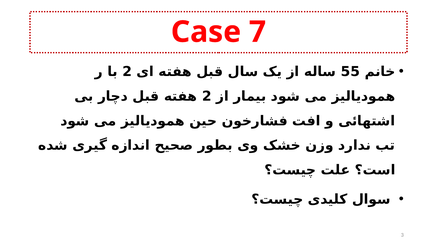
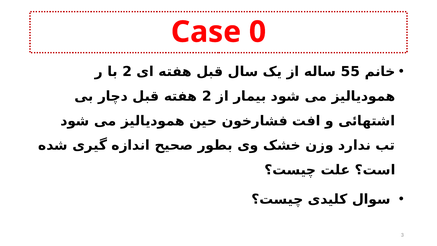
7: 7 -> 0 (258, 32)
